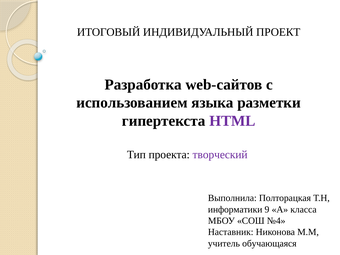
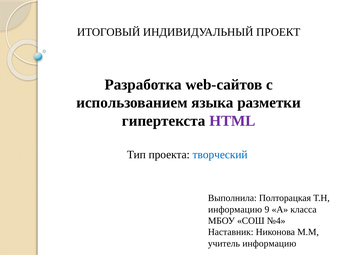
творческий colour: purple -> blue (220, 155)
информатики: информатики -> информацию (235, 209)
учитель обучающаяся: обучающаяся -> информацию (269, 243)
